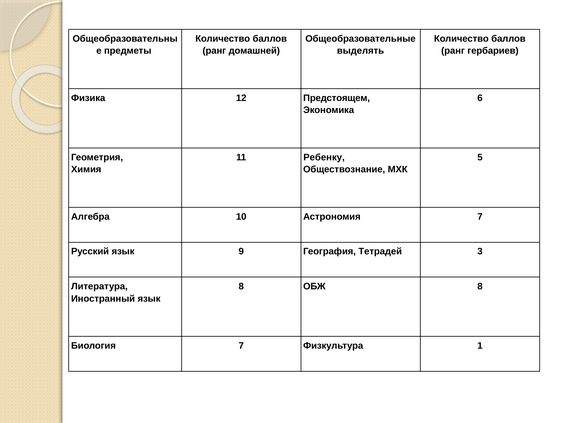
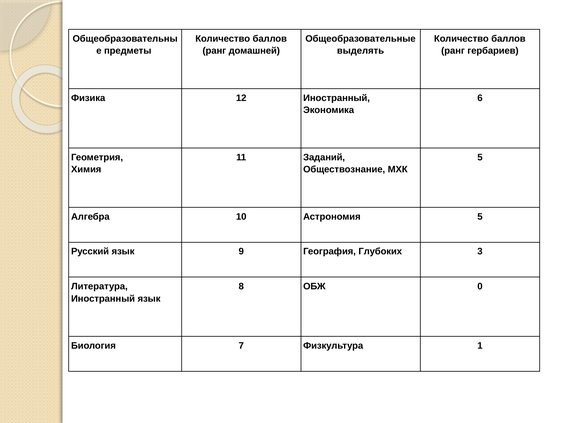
12 Предстоящем: Предстоящем -> Иностранный (337, 98)
Ребенку: Ребенку -> Заданий (324, 157)
Астрономия 7: 7 -> 5 (480, 217)
Тетрадей: Тетрадей -> Глубоких (380, 252)
ОБЖ 8: 8 -> 0 (480, 286)
